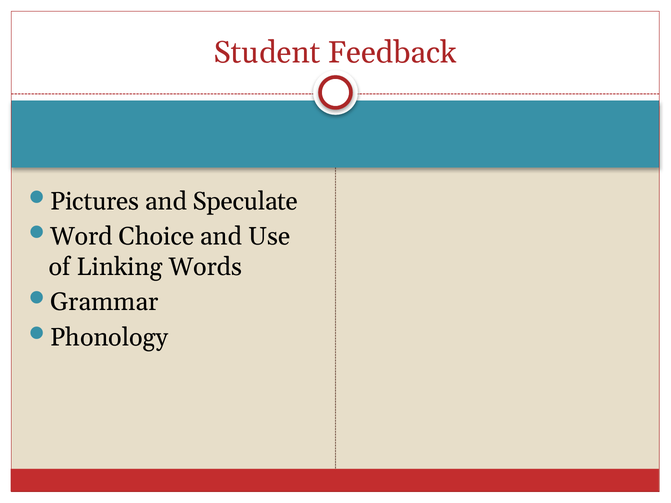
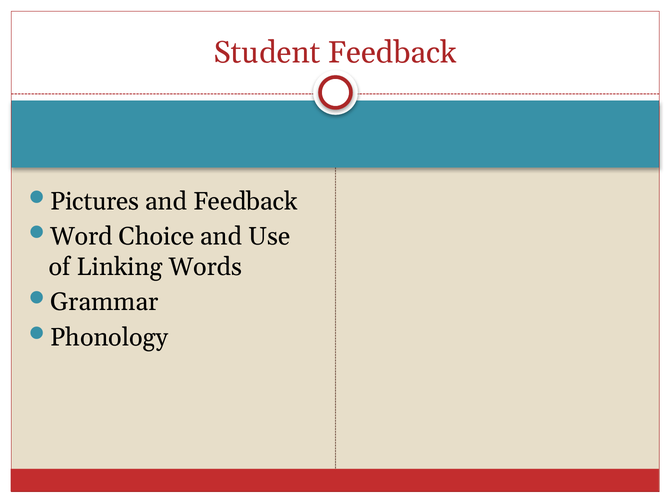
and Speculate: Speculate -> Feedback (245, 202)
